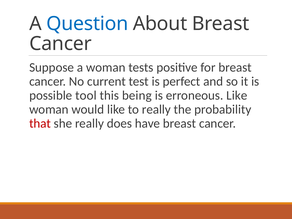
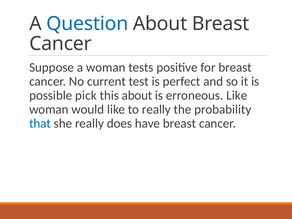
tool: tool -> pick (86, 95)
this being: being -> about (137, 95)
that colour: red -> blue (40, 123)
